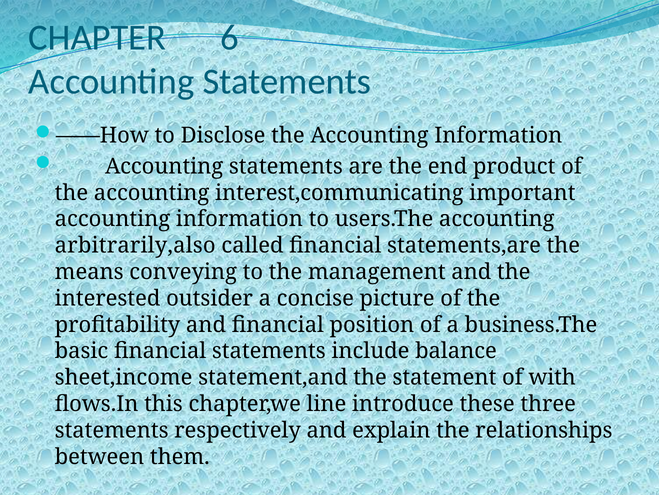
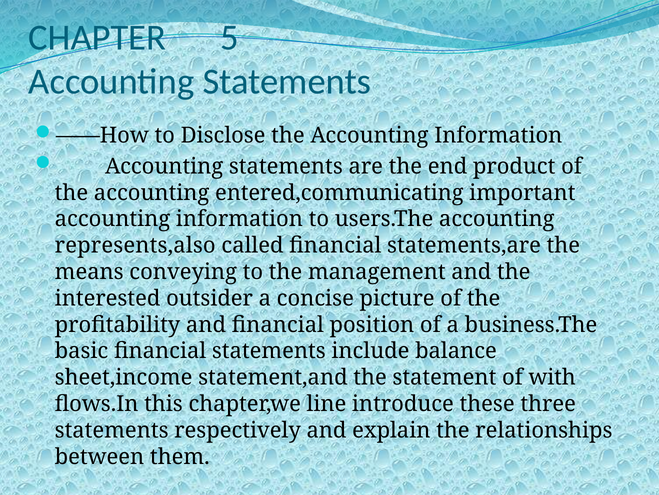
6: 6 -> 5 (229, 38)
interest,communicating: interest,communicating -> entered,communicating (339, 192)
arbitrarily,also: arbitrarily,also -> represents,also (135, 245)
